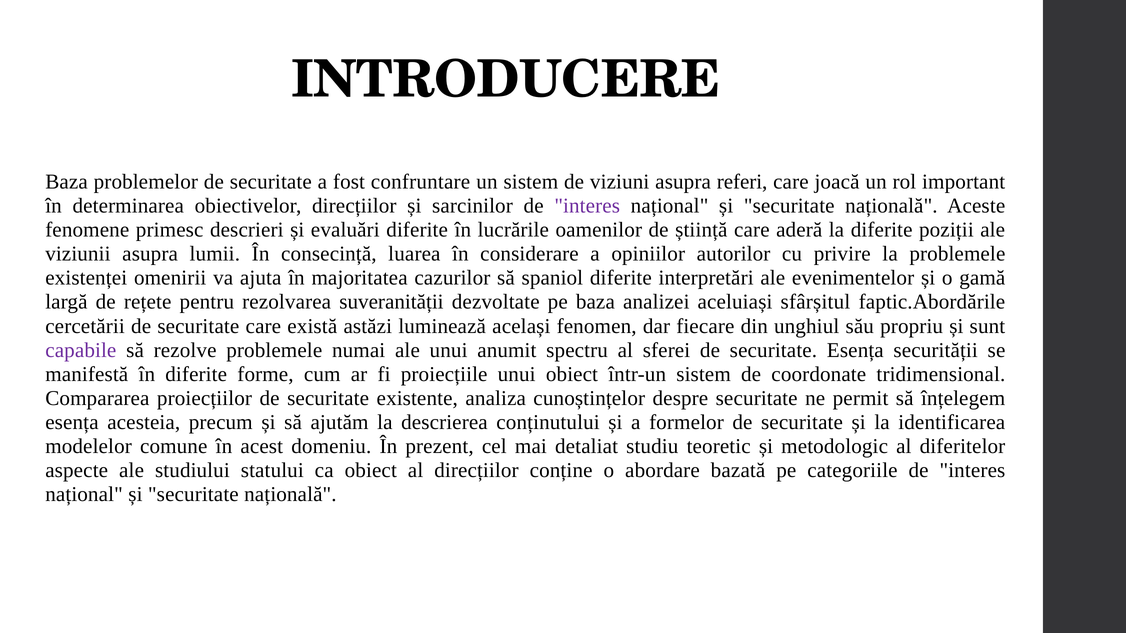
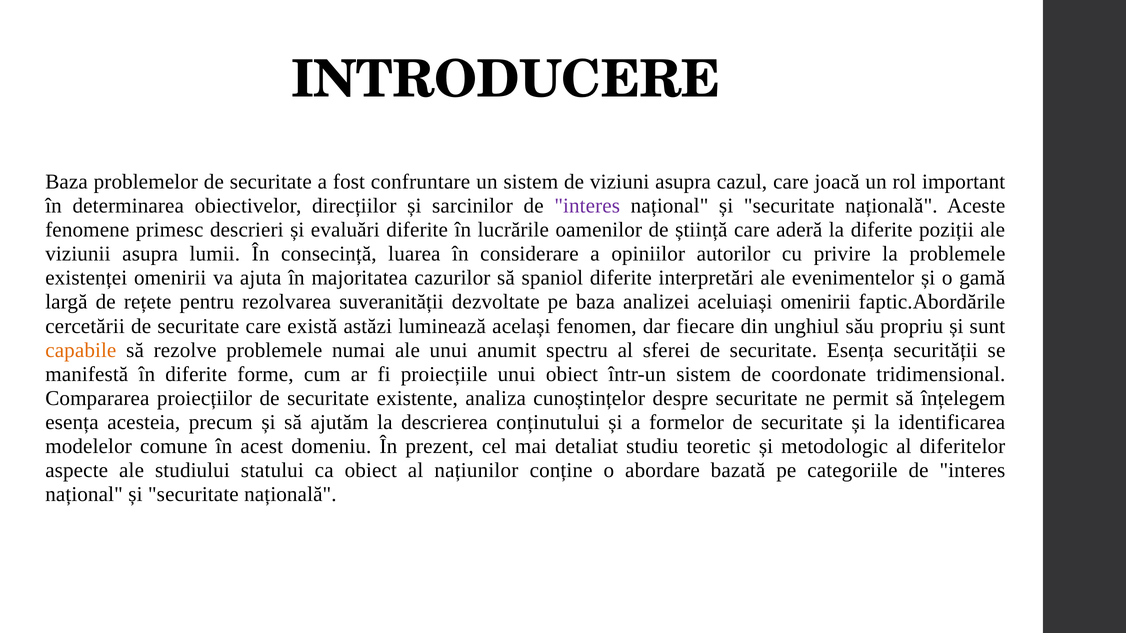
referi: referi -> cazul (742, 182)
aceluiași sfârșitul: sfârșitul -> omenirii (816, 302)
capabile colour: purple -> orange (81, 350)
al direcțiilor: direcțiilor -> națiunilor (476, 471)
